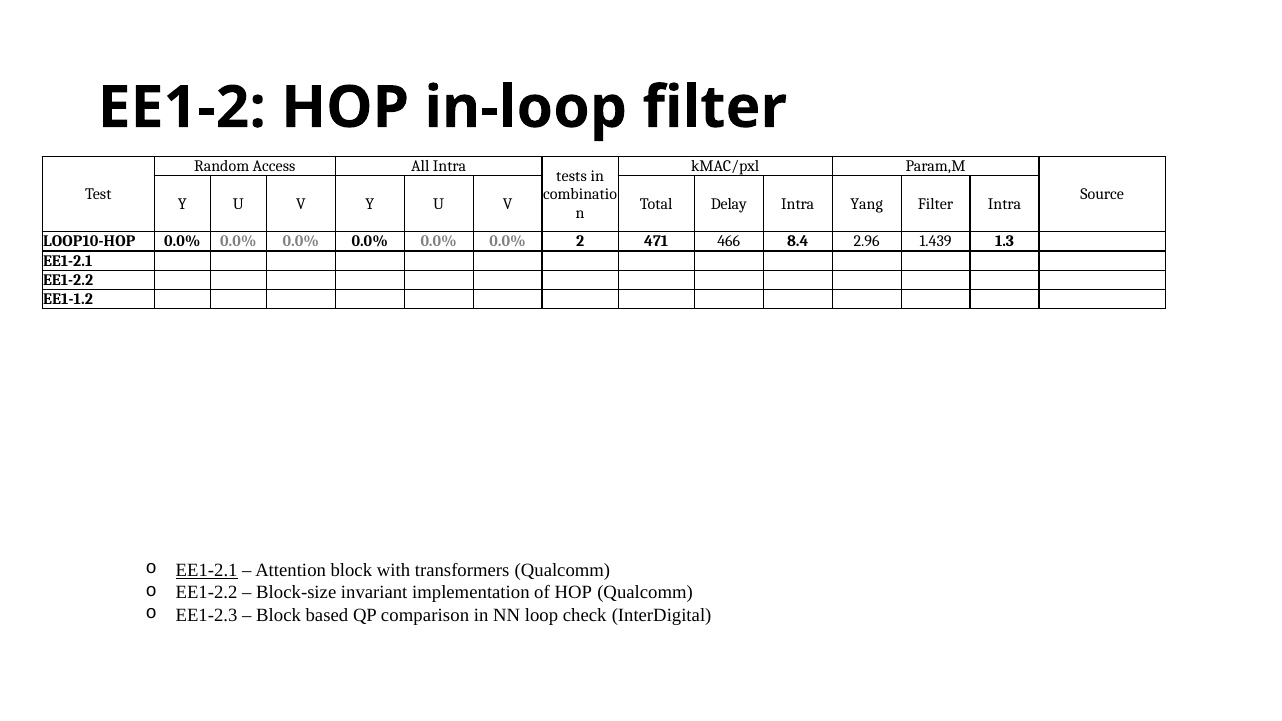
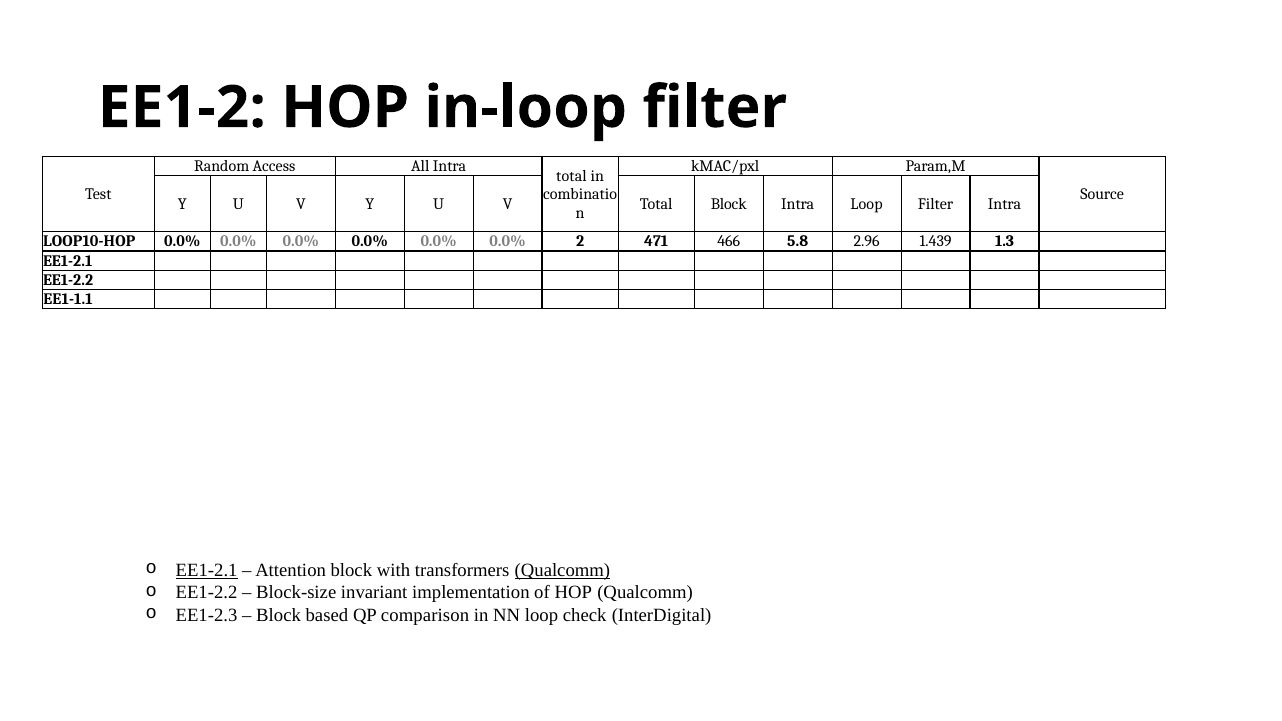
tests: tests -> total (572, 176)
Total Delay: Delay -> Block (729, 204)
Intra Yang: Yang -> Loop (867, 204)
8.4: 8.4 -> 5.8 (798, 242)
EE1-1.2: EE1-1.2 -> EE1-1.1 (68, 300)
Qualcomm underline: none -> present (562, 570)
